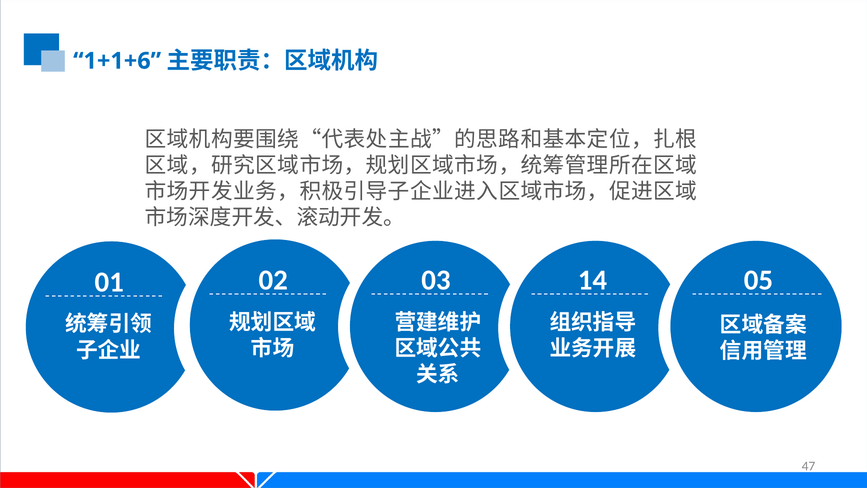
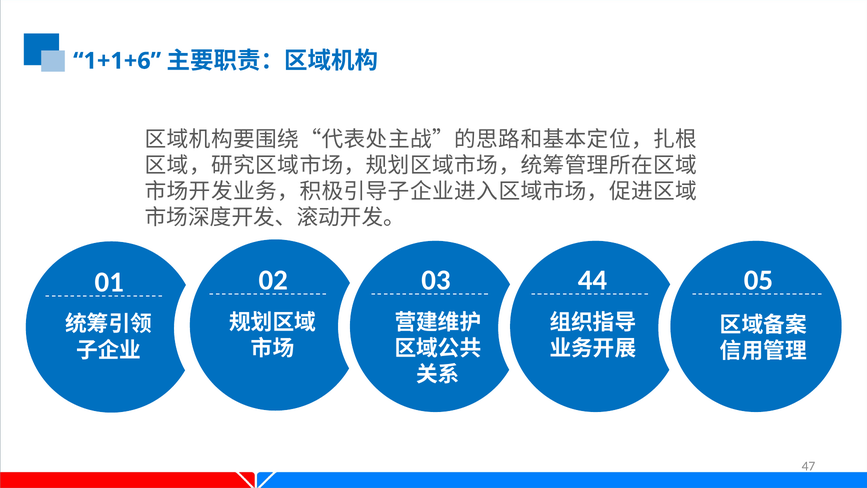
14: 14 -> 44 (592, 280)
